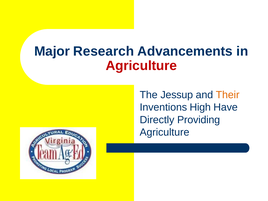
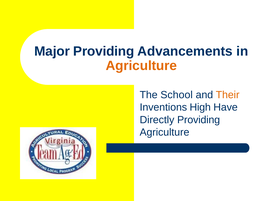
Major Research: Research -> Providing (104, 51)
Agriculture colour: red -> orange (141, 66)
Jessup: Jessup -> School (177, 95)
